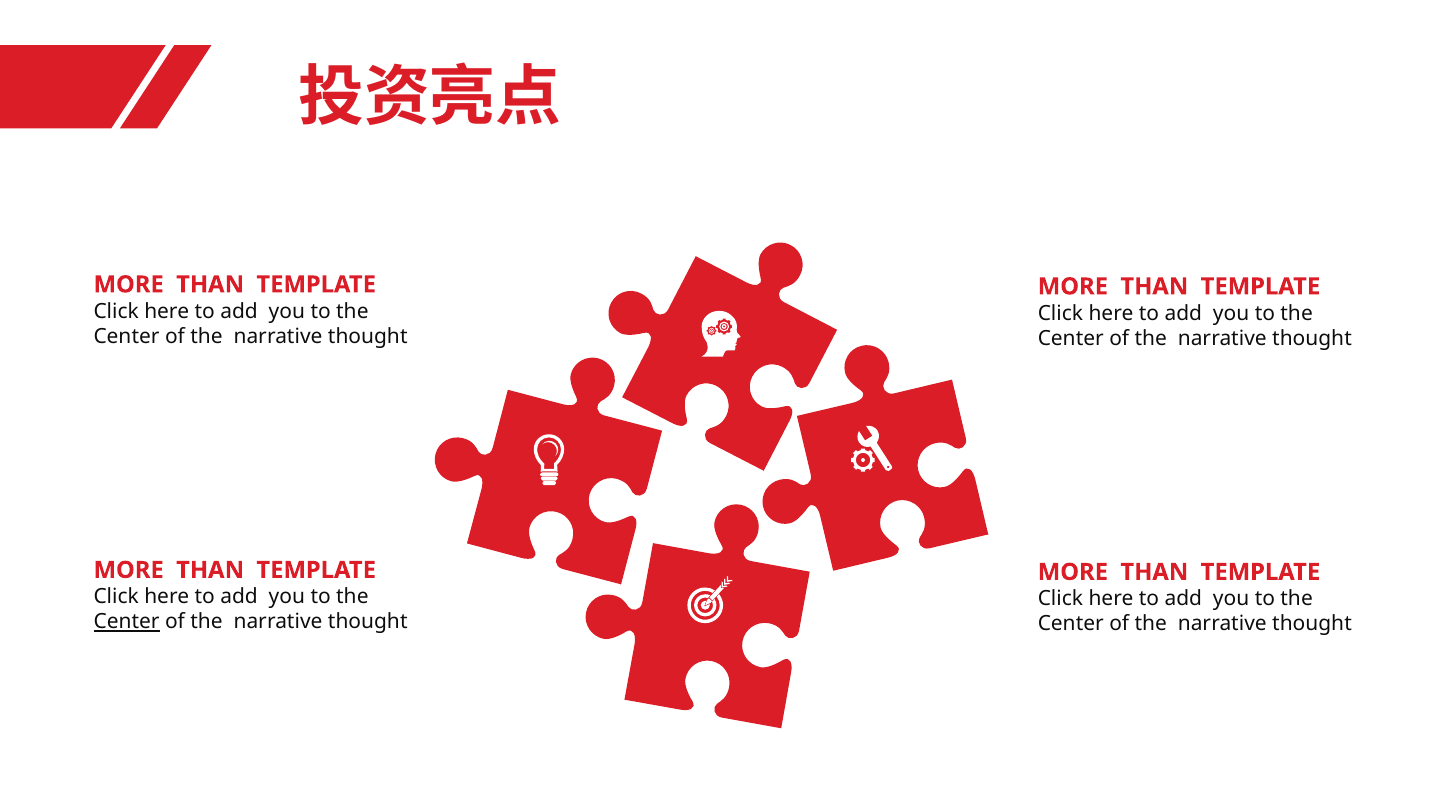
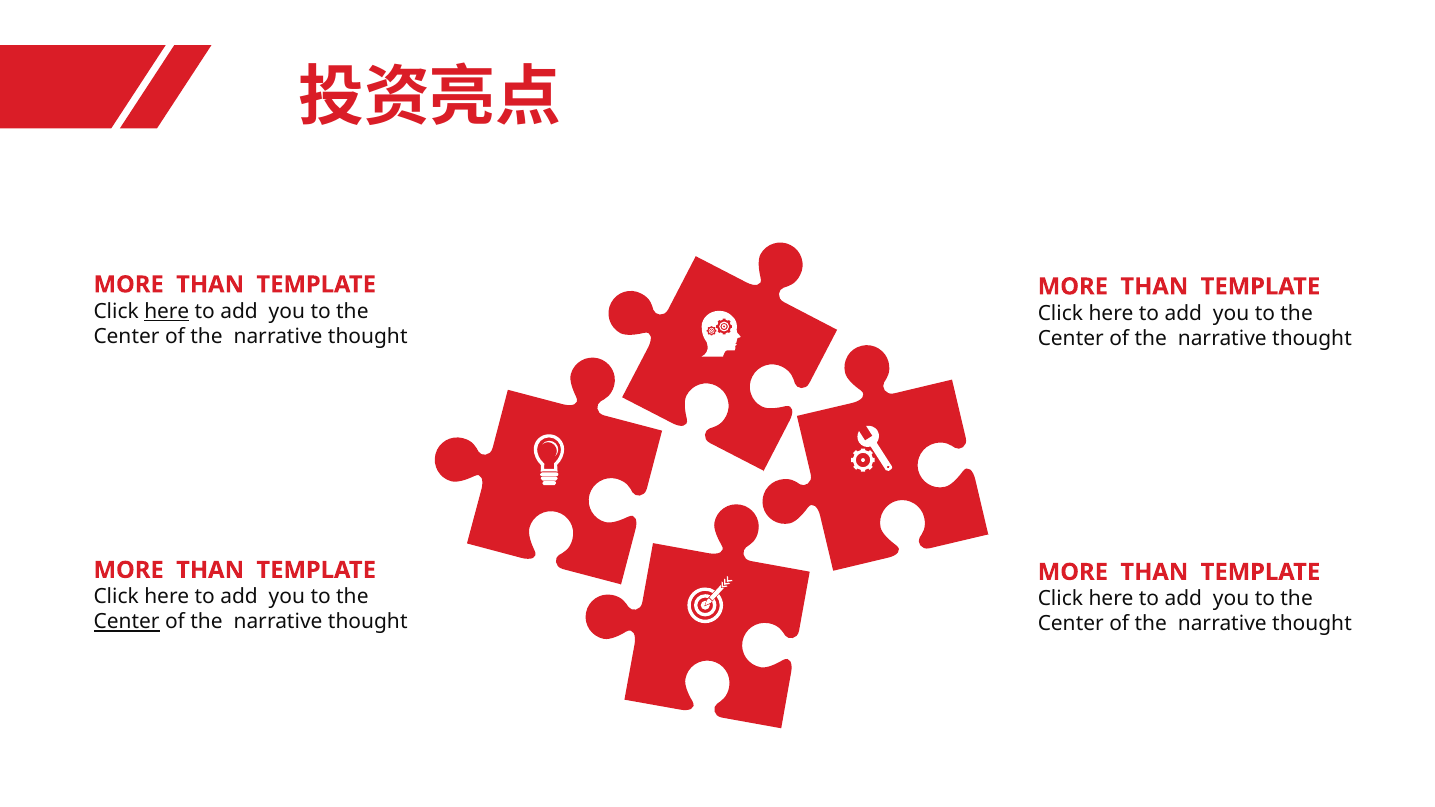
here underline: none -> present (167, 311)
